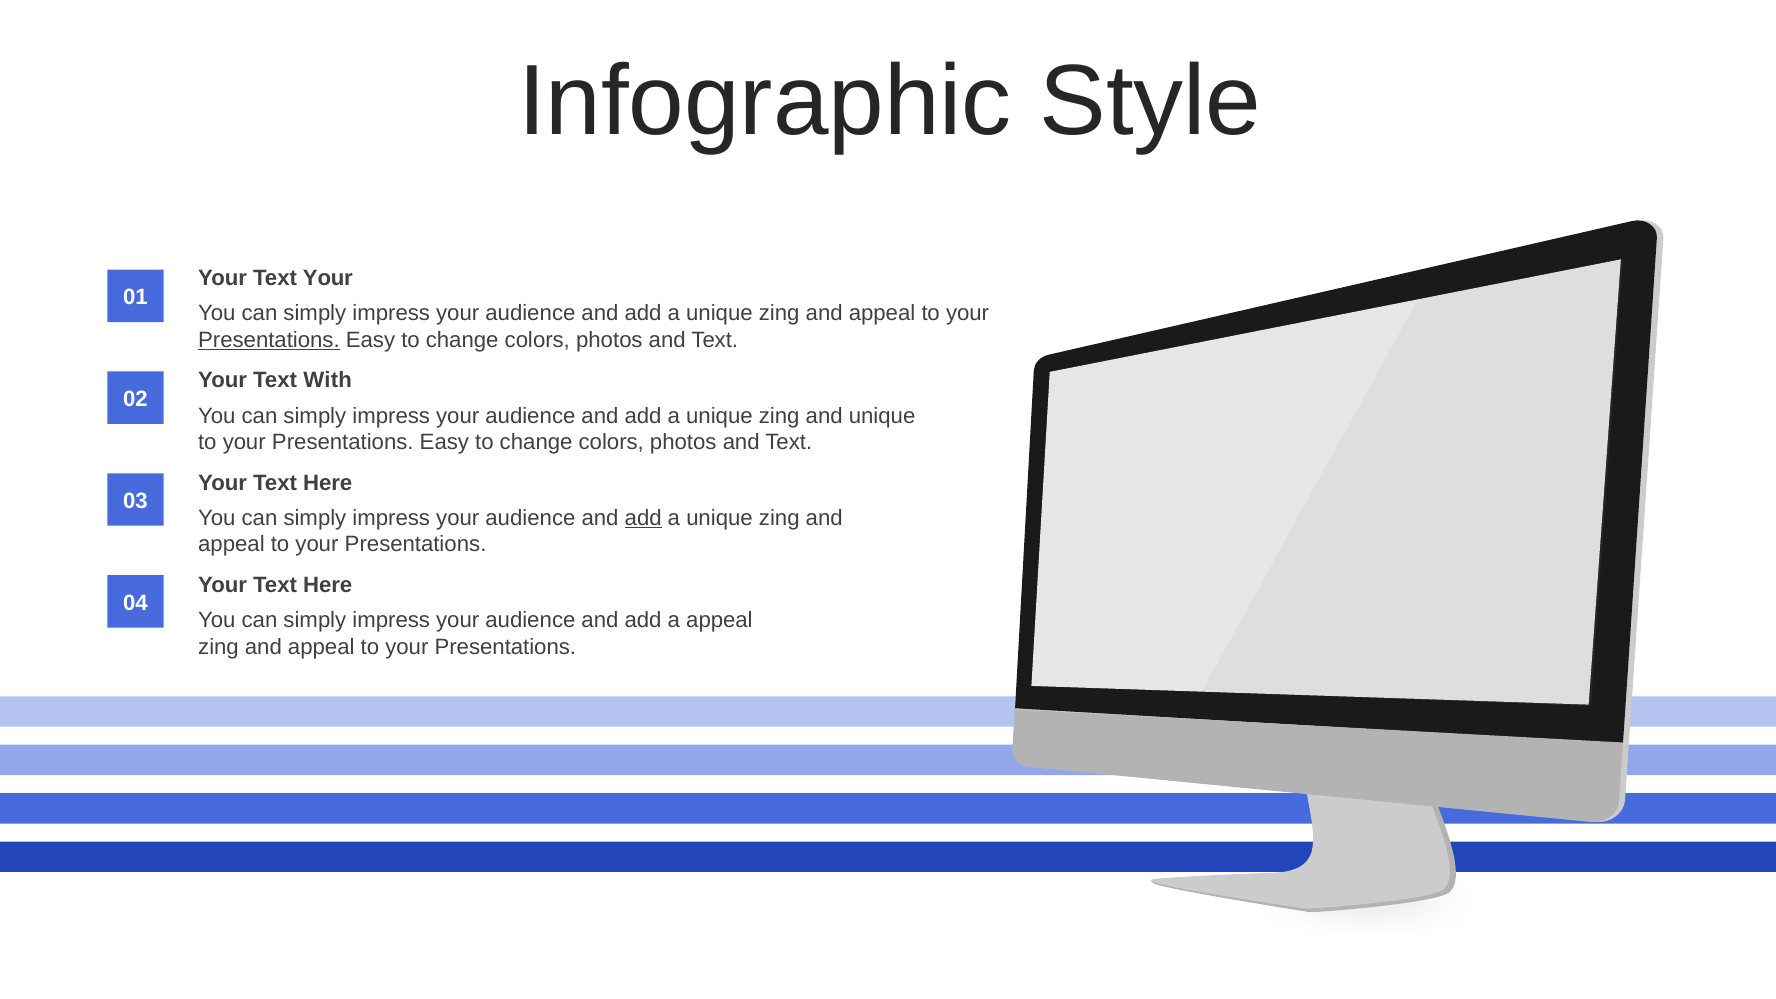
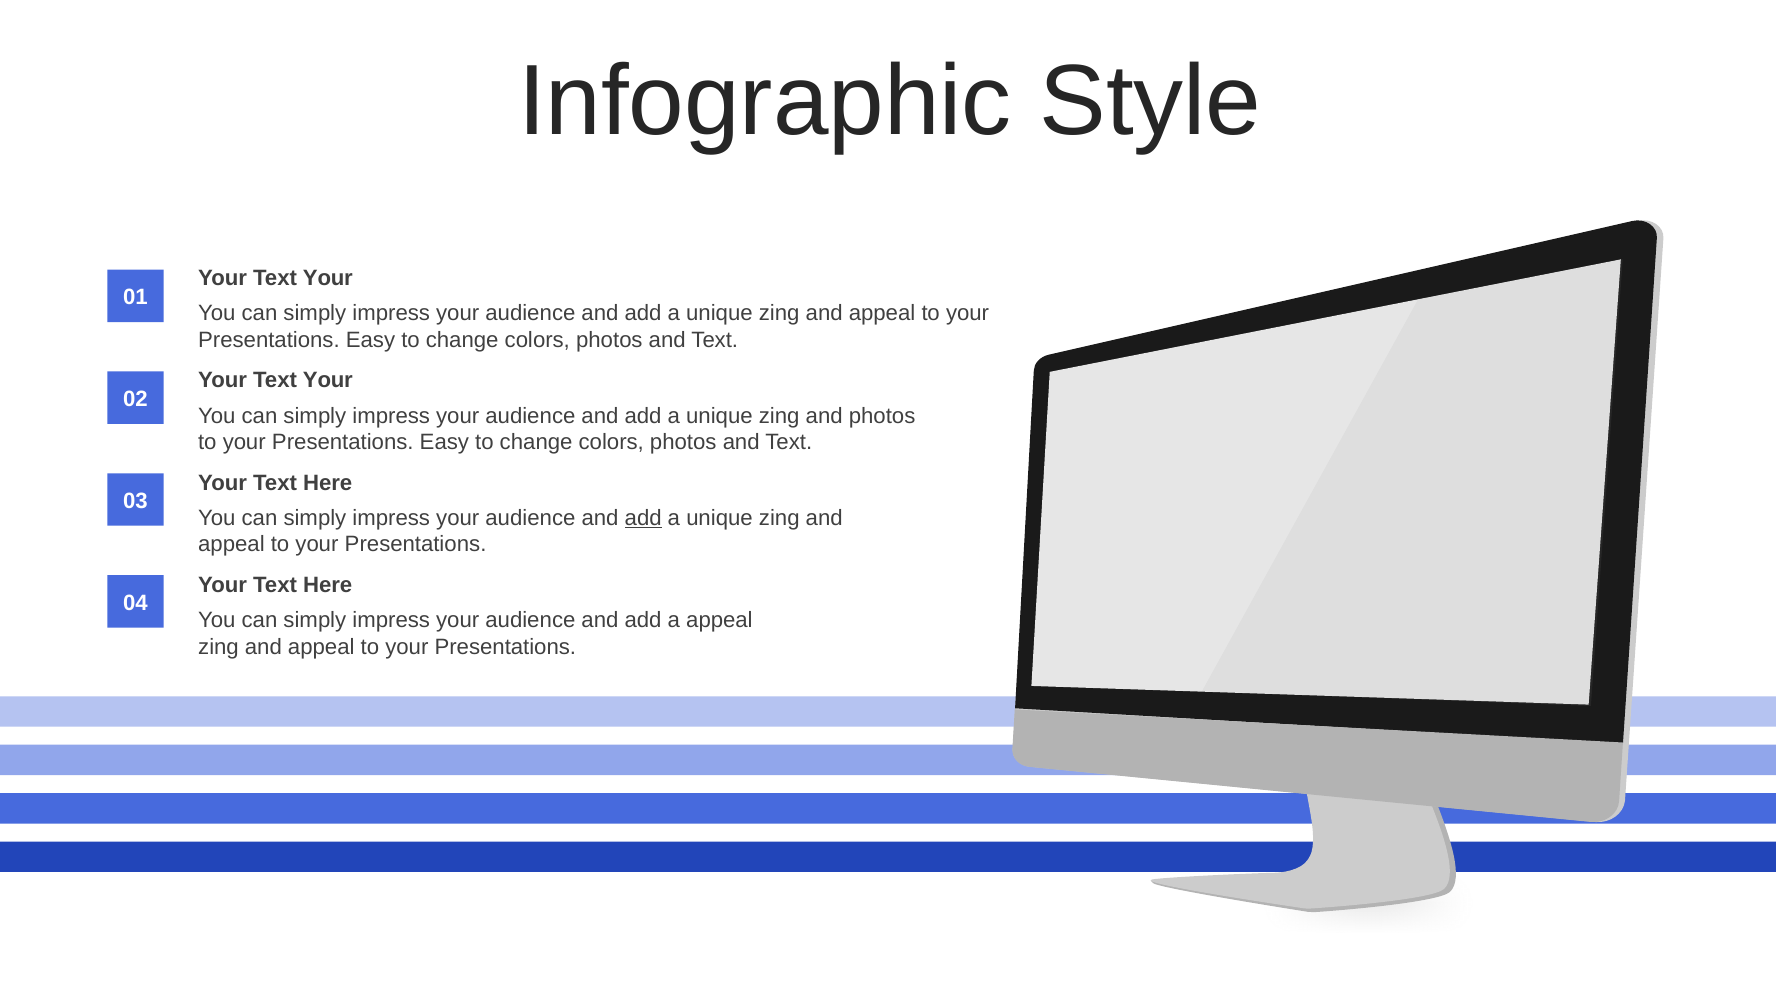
Presentations underline: present -> none (269, 340)
With: With -> Your (328, 381)
and unique: unique -> photos (882, 416)
